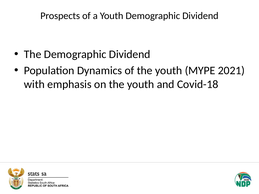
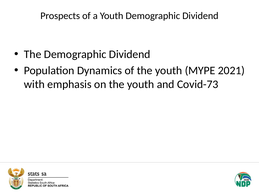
Covid-18: Covid-18 -> Covid-73 (198, 84)
